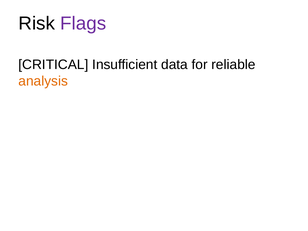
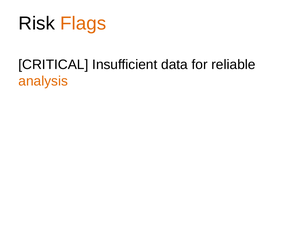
Flags colour: purple -> orange (83, 23)
